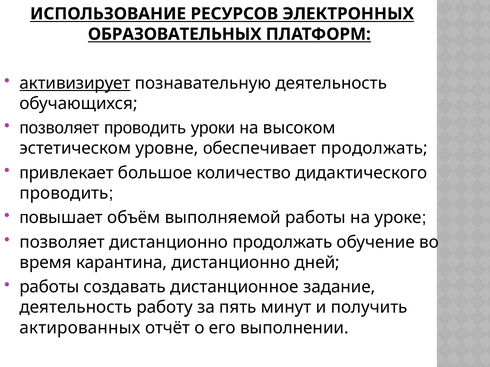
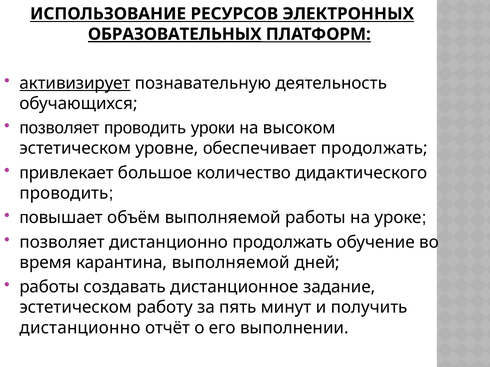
ОБРАЗОВАТЕЛЬНЫХ underline: none -> present (175, 34)
карантина дистанционно: дистанционно -> выполняемой (231, 263)
деятельность: деятельность -> эстетическом (76, 308)
актированных: актированных -> дистанционно (80, 328)
